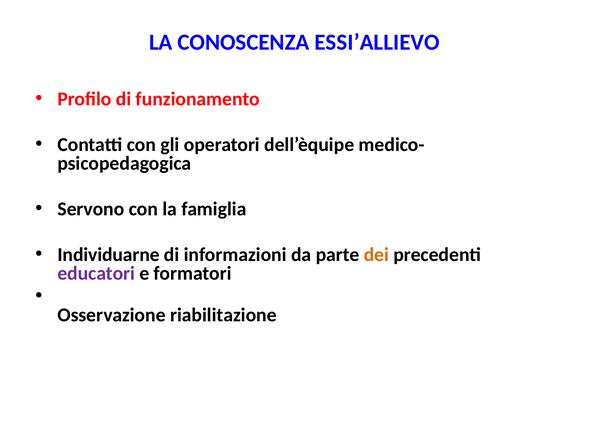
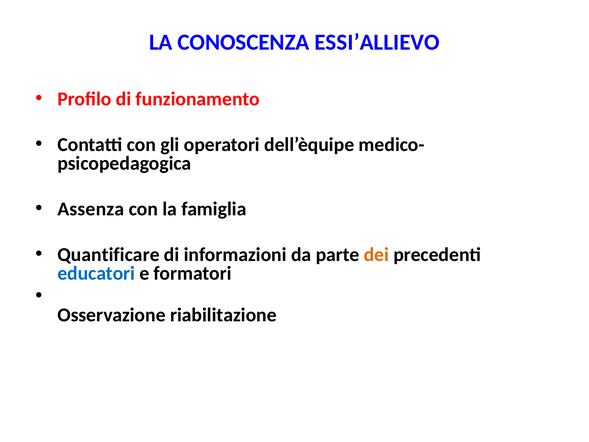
Servono: Servono -> Assenza (91, 209)
Individuarne: Individuarne -> Quantificare (109, 254)
educatori colour: purple -> blue (96, 273)
